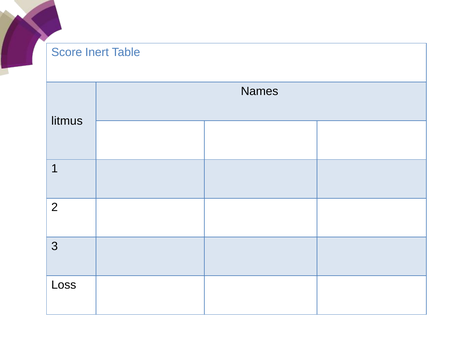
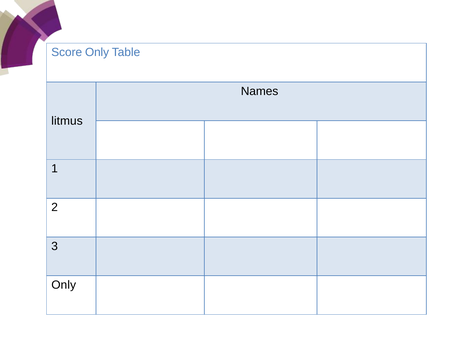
Score Inert: Inert -> Only (97, 52)
Loss: Loss -> Only (64, 286)
